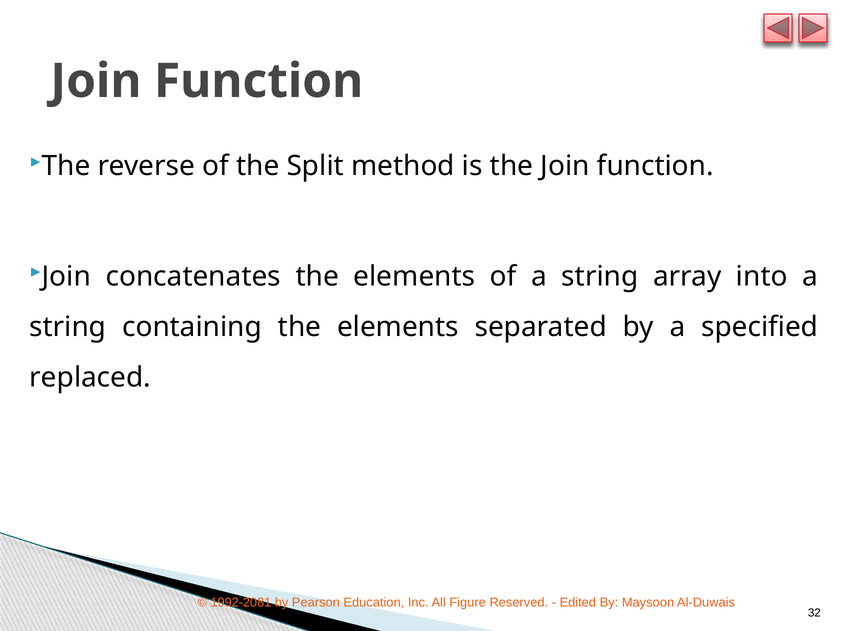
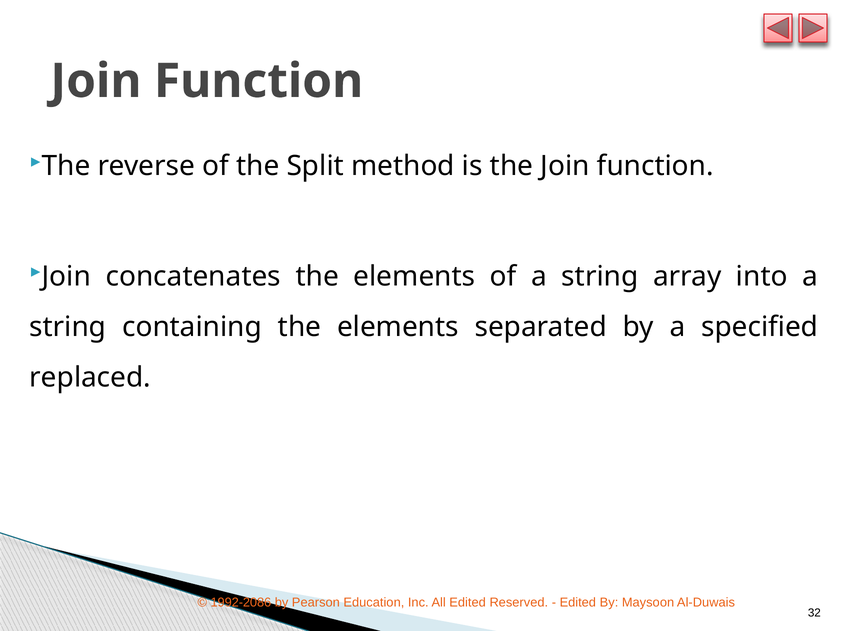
1992-2081: 1992-2081 -> 1992-2086 (241, 602)
All Figure: Figure -> Edited (468, 602)
